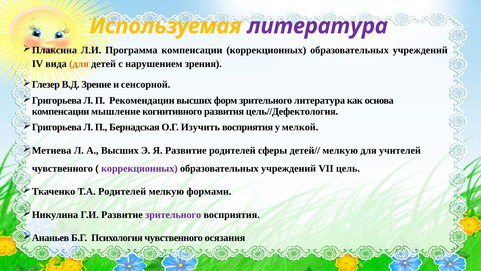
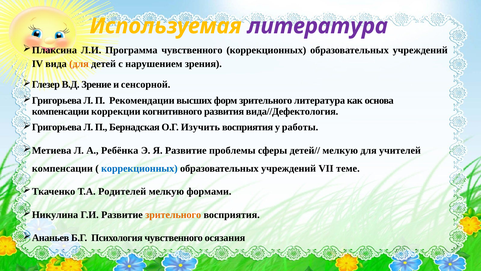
Программа компенсации: компенсации -> чувственного (192, 50)
мышление: мышление -> коррекции (116, 111)
цель//Дефектология: цель//Дефектология -> вида//Дефектология (292, 111)
мелкой: мелкой -> работы (300, 127)
А Высших: Высших -> Ребёнка (120, 150)
Развитие родителей: родителей -> проблемы (232, 150)
чувственного: чувственного -> компенсации (62, 168)
коррекционных colour: purple -> blue (139, 168)
цель: цель -> теме (348, 168)
зрительного colour: purple -> orange (173, 214)
